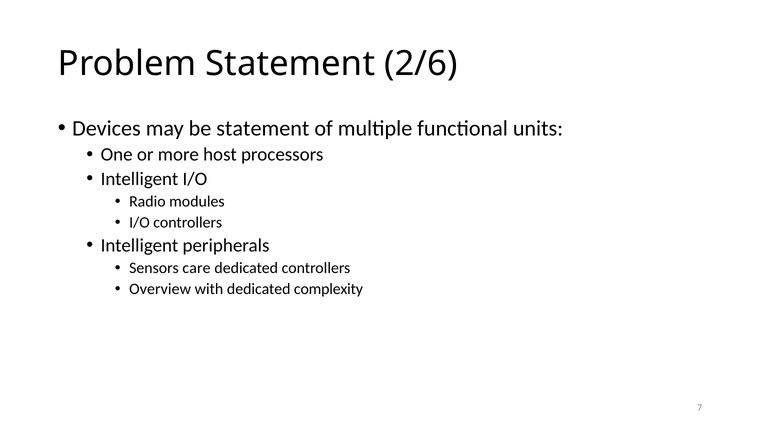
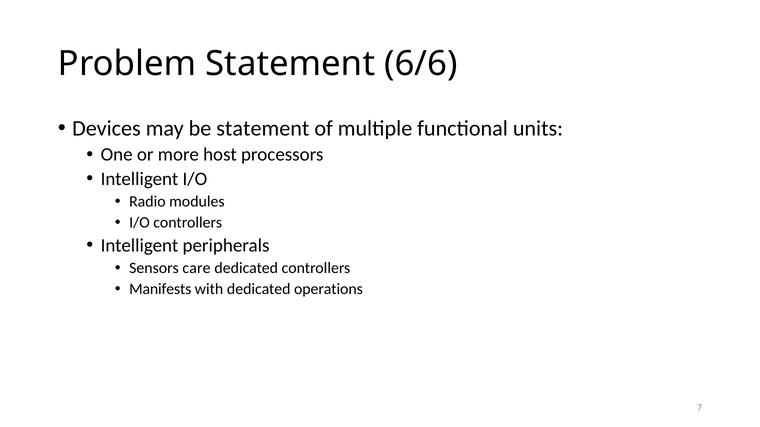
2/6: 2/6 -> 6/6 (421, 64)
Overview: Overview -> Manifests (160, 290)
complexity: complexity -> operations (328, 290)
